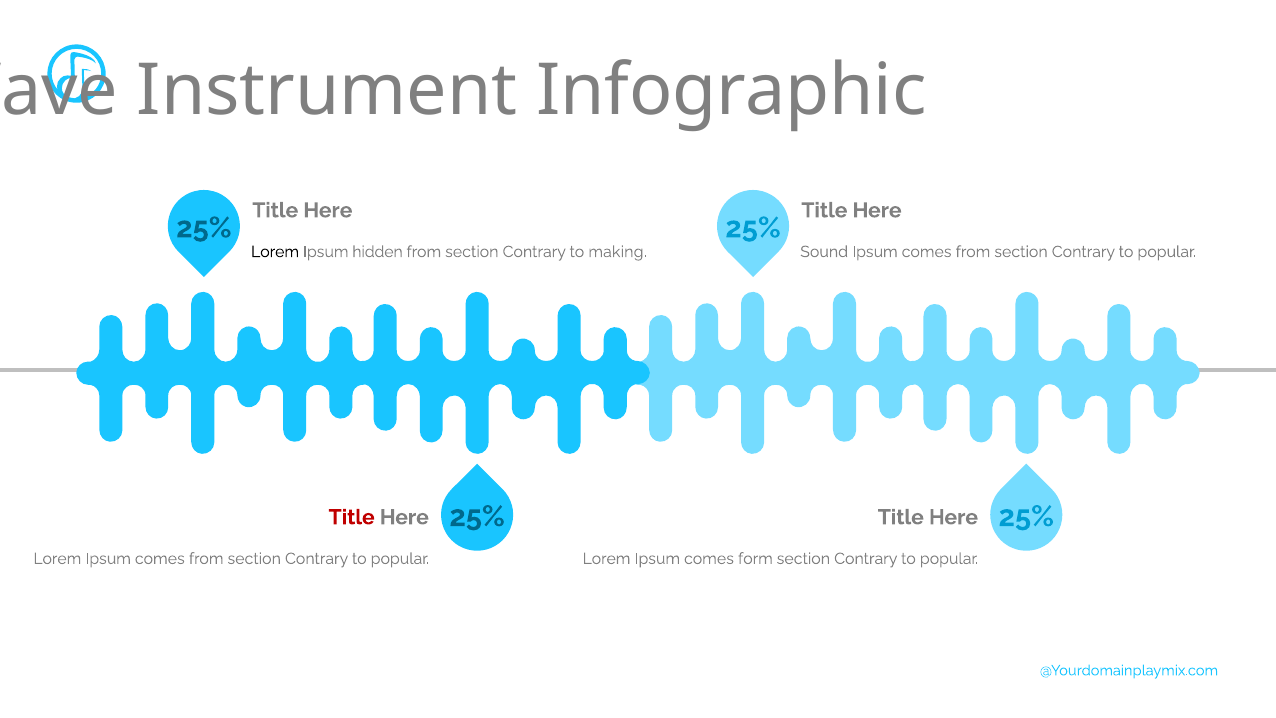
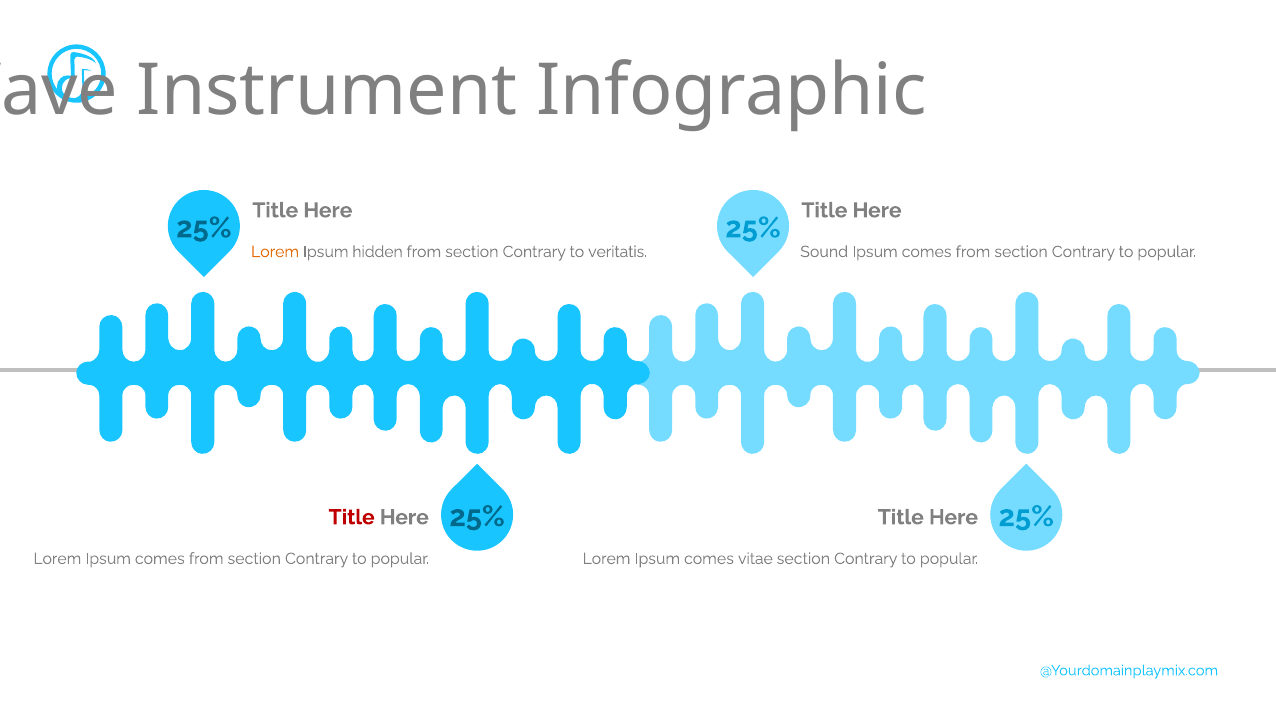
Lorem colour: black -> orange (275, 252)
making: making -> veritatis (618, 252)
form: form -> vitae (755, 558)
